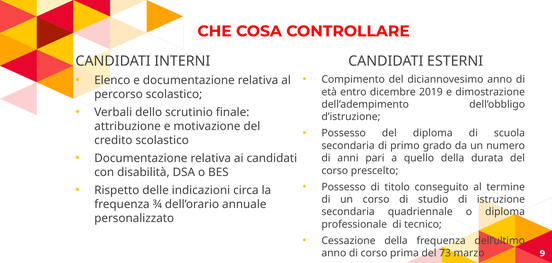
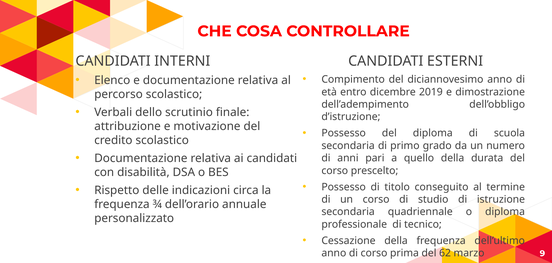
73: 73 -> 62 (445, 253)
